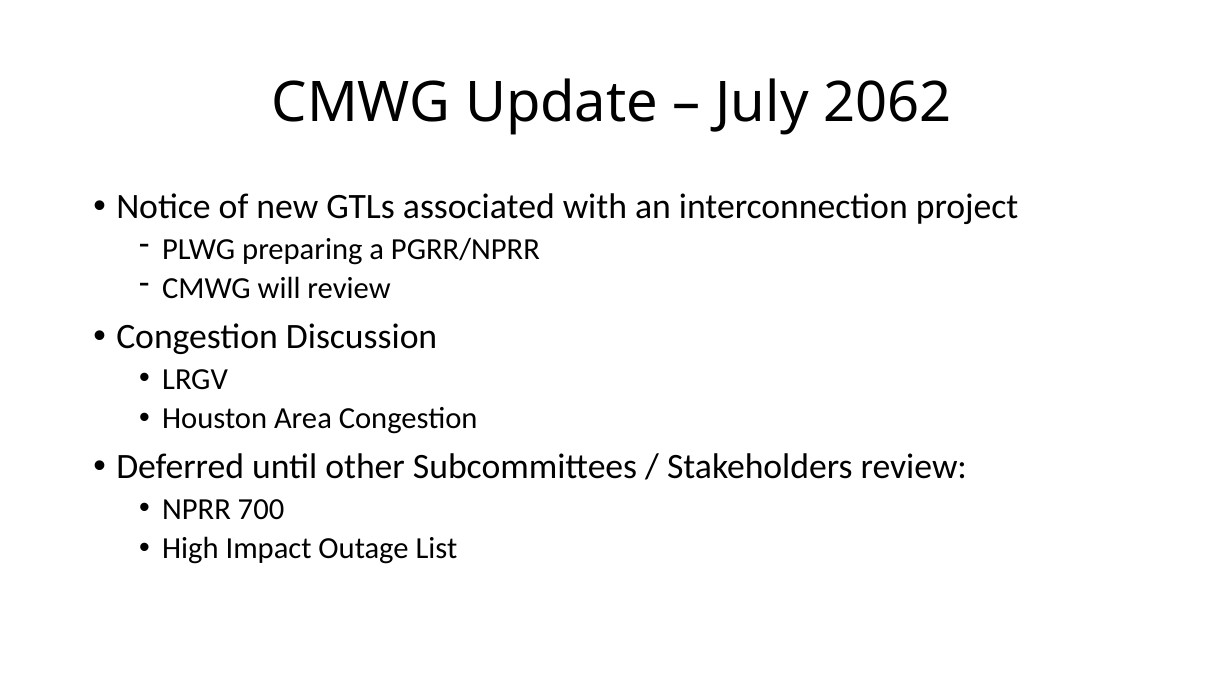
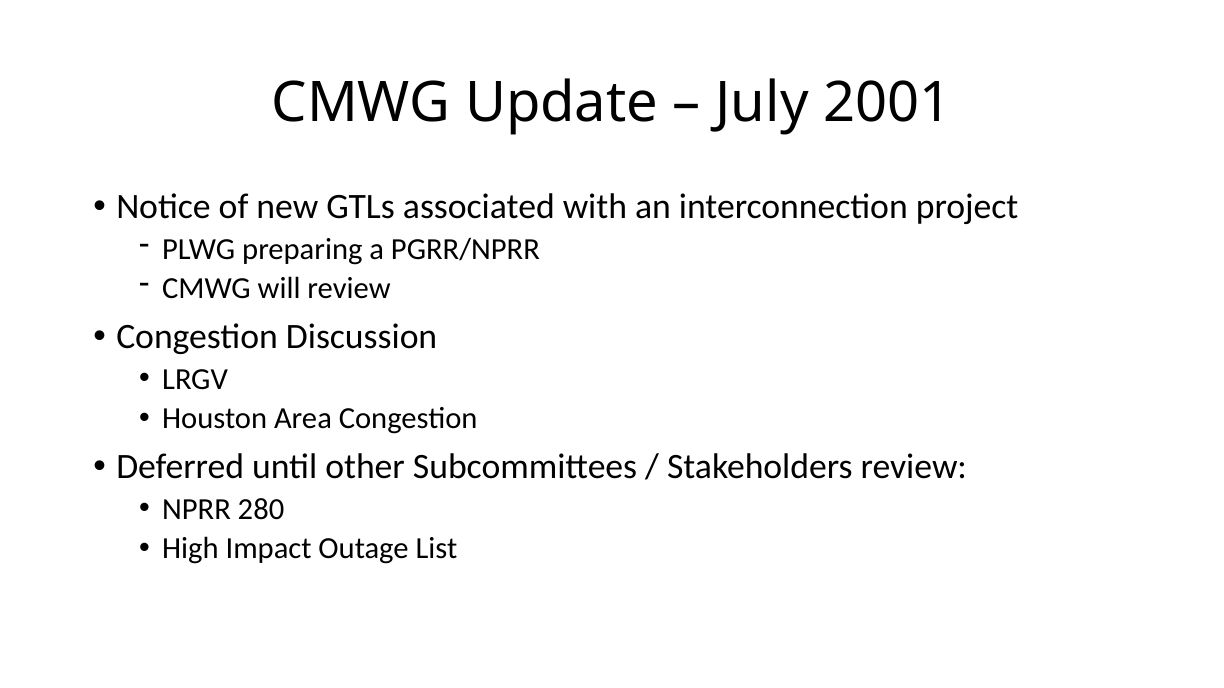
2062: 2062 -> 2001 (887, 103)
700: 700 -> 280 (261, 509)
